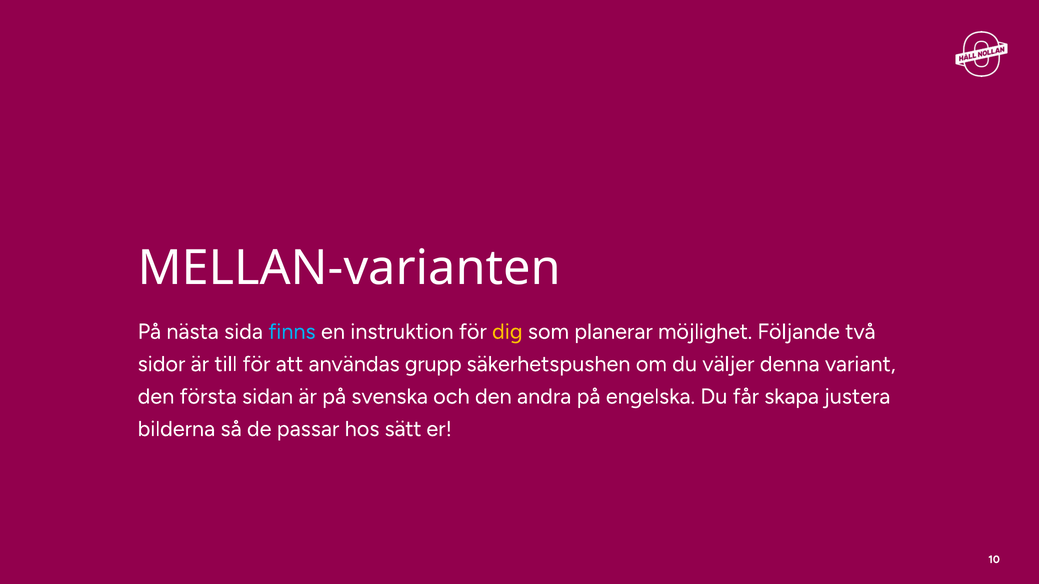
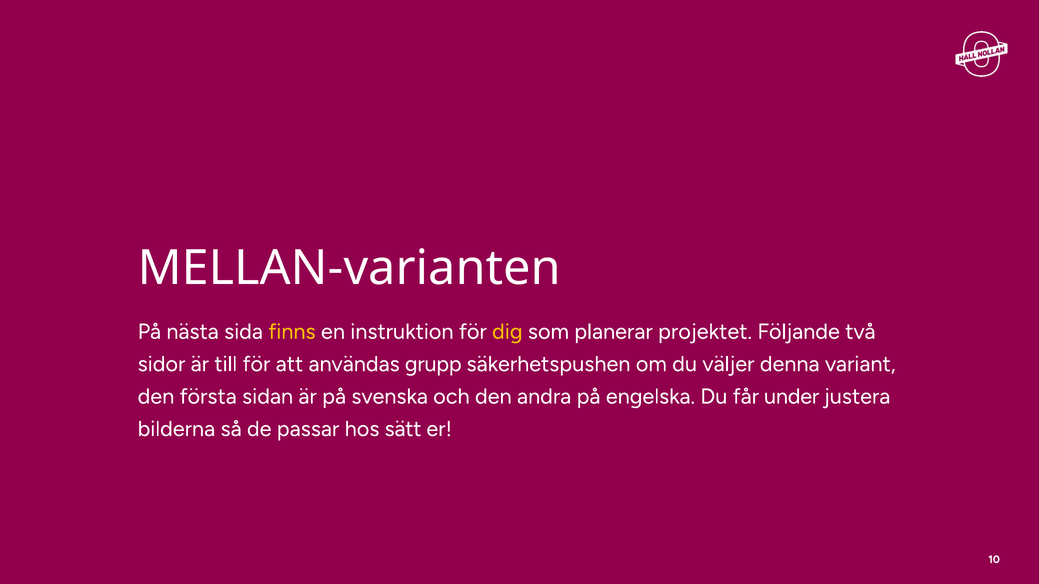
finns colour: light blue -> yellow (292, 332)
möjlighet: möjlighet -> projektet (705, 332)
skapa: skapa -> under (792, 397)
